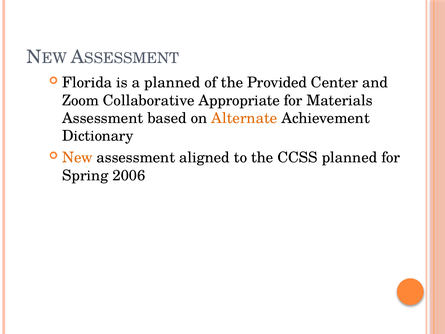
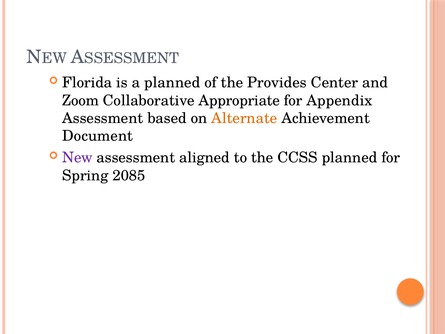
Provided: Provided -> Provides (277, 83)
Materials: Materials -> Appendix (339, 100)
Dictionary: Dictionary -> Document (98, 136)
New colour: orange -> purple (77, 158)
2006: 2006 -> 2085 (129, 175)
